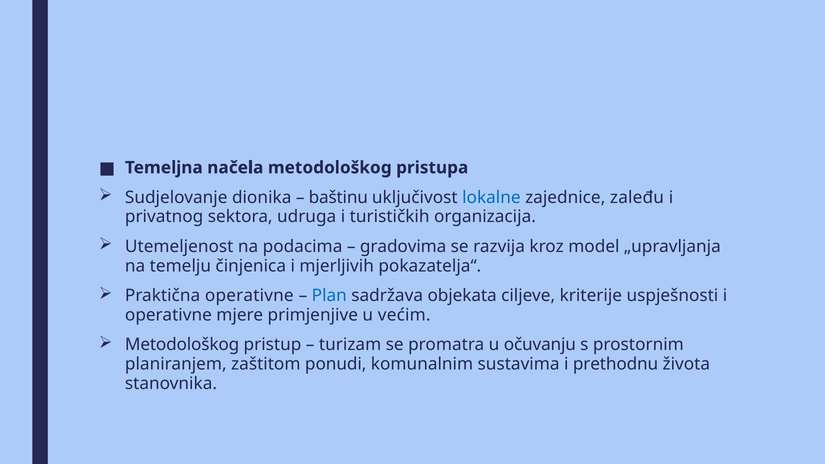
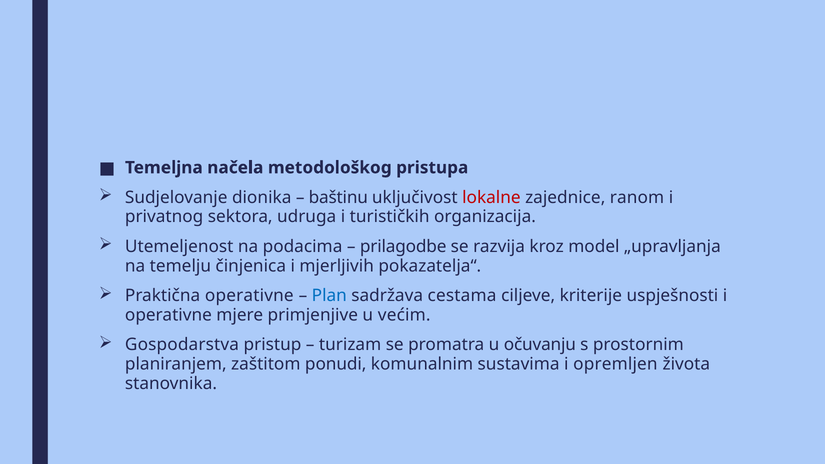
lokalne colour: blue -> red (491, 197)
zaleđu: zaleđu -> ranom (637, 197)
gradovima: gradovima -> prilagodbe (403, 247)
objekata: objekata -> cestama (462, 296)
Metodološkog: Metodološkog -> Gospodarstva (182, 345)
prethodnu: prethodnu -> opremljen (615, 364)
